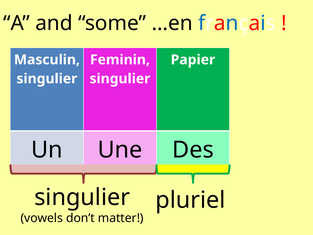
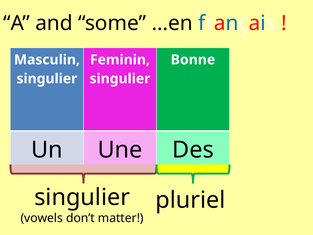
Papier: Papier -> Bonne (193, 60)
